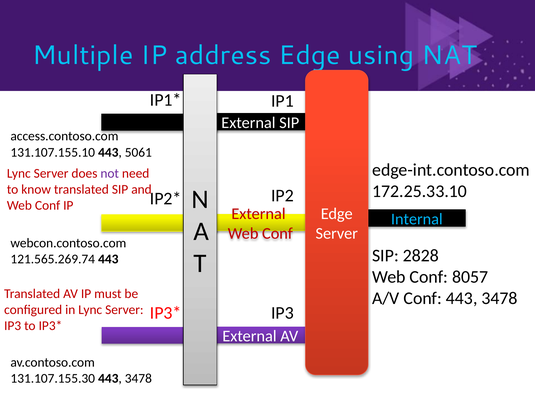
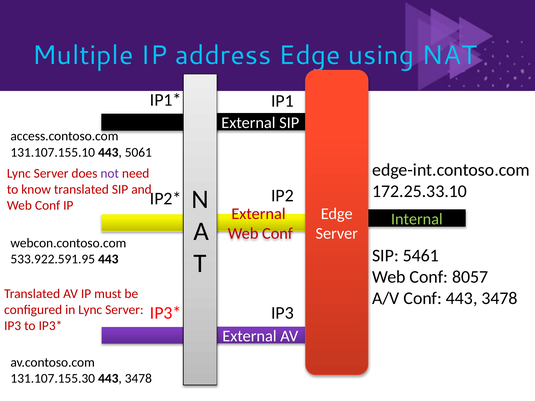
Internal colour: light blue -> light green (417, 219)
2828: 2828 -> 5461 (421, 256)
121.565.269.74: 121.565.269.74 -> 533.922.591.95 (53, 259)
